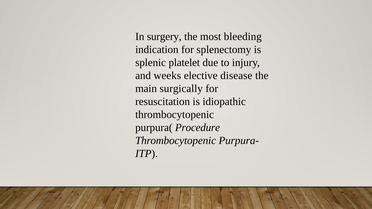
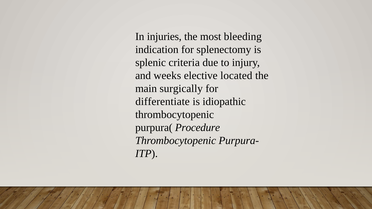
surgery: surgery -> injuries (164, 37)
platelet: platelet -> criteria (184, 63)
disease: disease -> located (236, 76)
resuscitation: resuscitation -> differentiate (163, 102)
